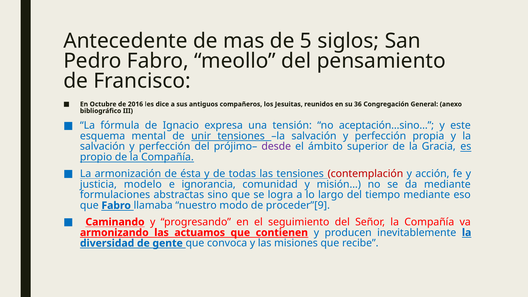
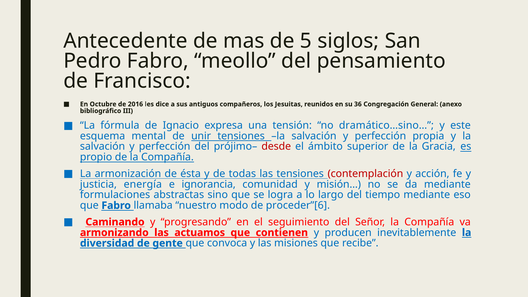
aceptación…sino…: aceptación…sino… -> dramático…sino… (386, 125)
desde colour: purple -> red (276, 147)
modelo: modelo -> energía (143, 184)
proceder”[9: proceder”[9 -> proceder”[6 (298, 205)
